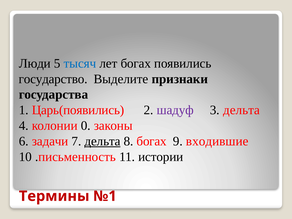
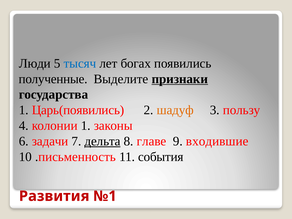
государство: государство -> полученные (53, 79)
признаки underline: none -> present (180, 79)
шадуф colour: purple -> orange (175, 110)
3 дельта: дельта -> пользу (242, 110)
колонии 0: 0 -> 1 (86, 126)
8 богах: богах -> главе (152, 141)
истории: истории -> события (161, 157)
Термины: Термины -> Развития (54, 196)
